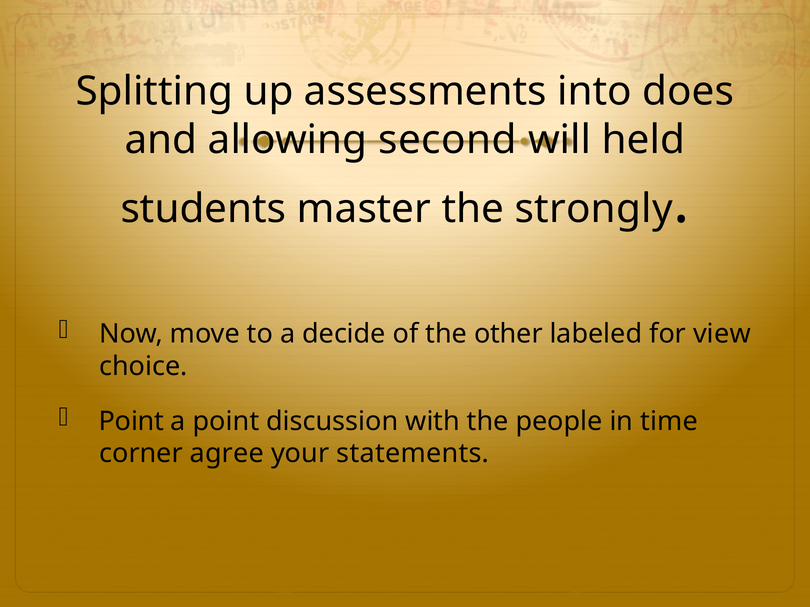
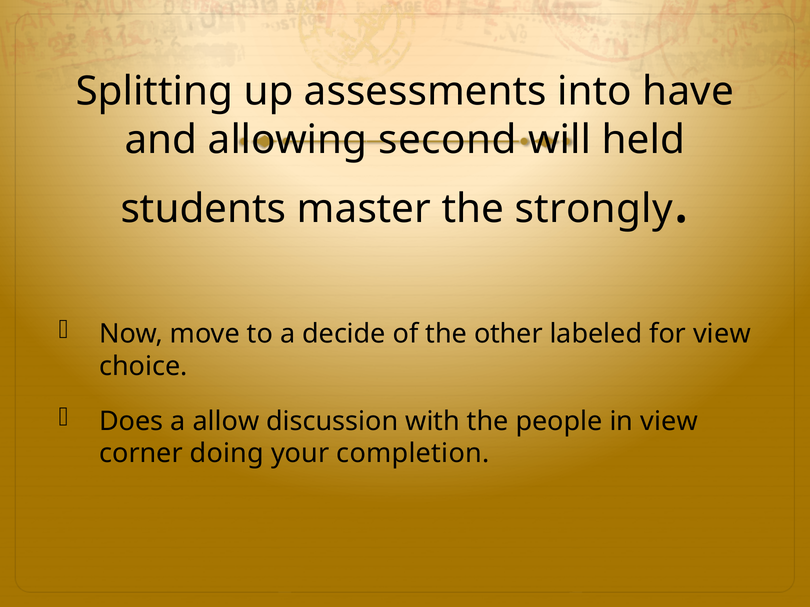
does: does -> have (688, 91)
Point: Point -> Does (131, 421)
a point: point -> allow (226, 421)
in time: time -> view (669, 421)
agree: agree -> doing (227, 454)
statements: statements -> completion (413, 454)
